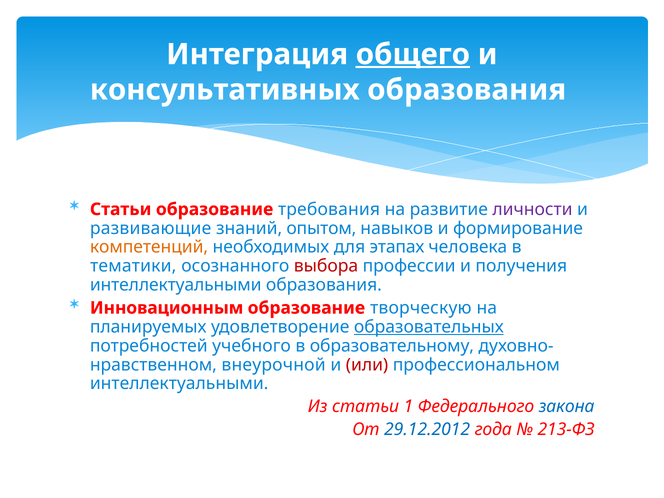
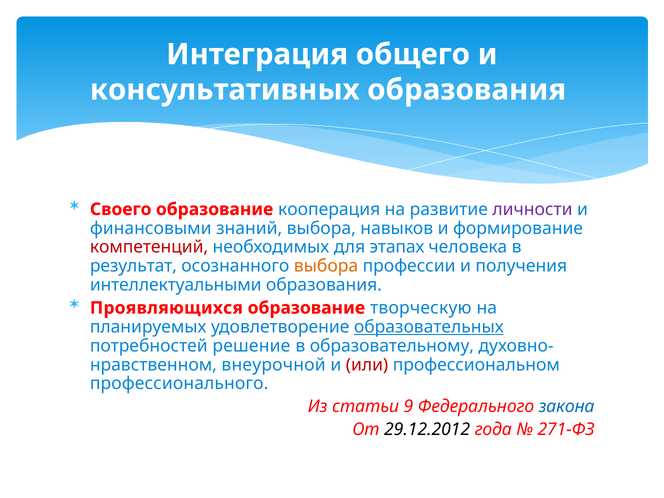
общего underline: present -> none (413, 54)
Статьи: Статьи -> Своего (121, 209)
требования: требования -> кооперация (329, 209)
развивающие: развивающие -> финансовыми (151, 228)
знаний опытом: опытом -> выбора (321, 228)
компетенций colour: orange -> red (149, 247)
тематики: тематики -> результат (133, 266)
выбора colour: red -> orange (326, 266)
Инновационным: Инновационным -> Проявляющихся (166, 308)
учебного: учебного -> решение (251, 346)
интеллектуальными: интеллектуальными -> профессионального (179, 384)
1: 1 -> 9 (408, 407)
29.12.2012 colour: blue -> black (427, 429)
213-ФЗ: 213-ФЗ -> 271-ФЗ (566, 429)
